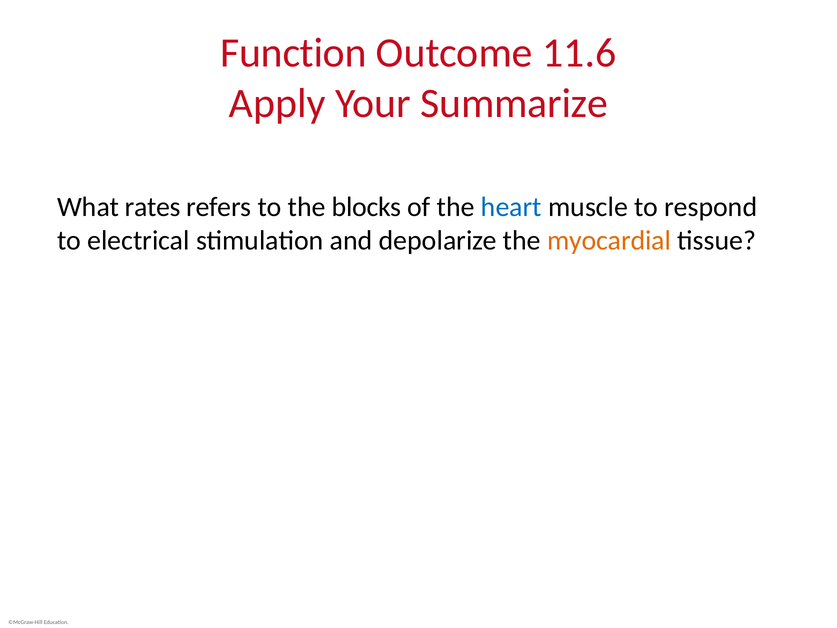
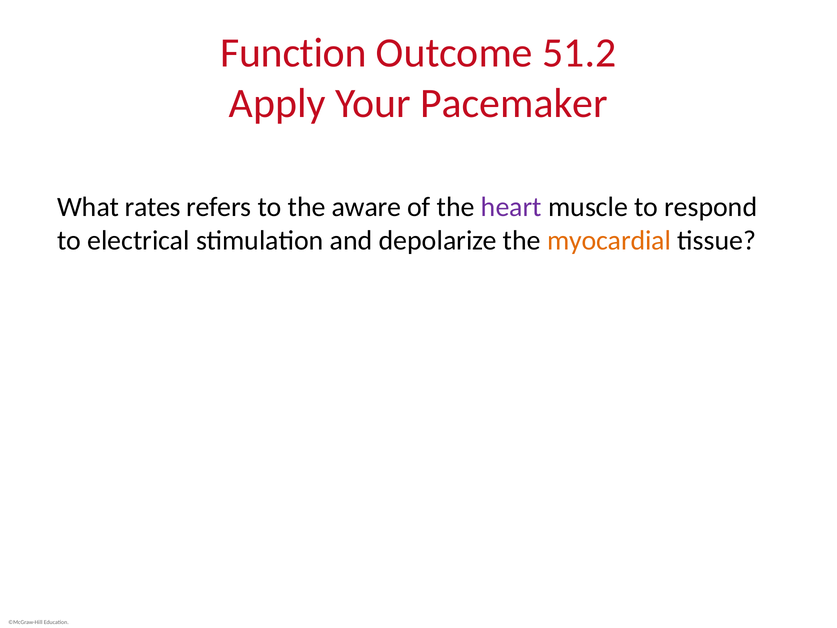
11.6: 11.6 -> 51.2 (579, 53)
Summarize: Summarize -> Pacemaker (514, 103)
blocks: blocks -> aware (366, 207)
heart colour: blue -> purple (511, 207)
